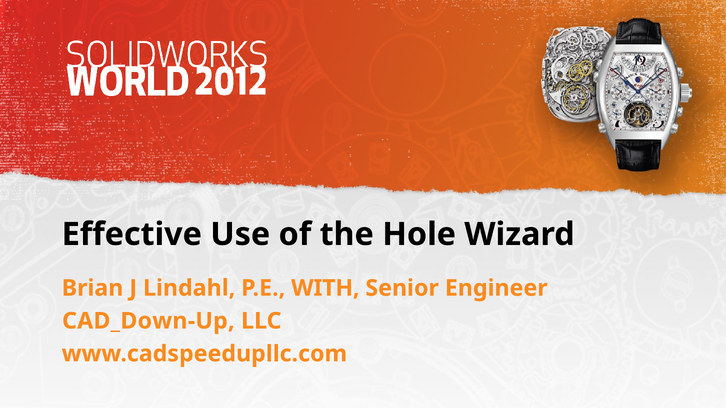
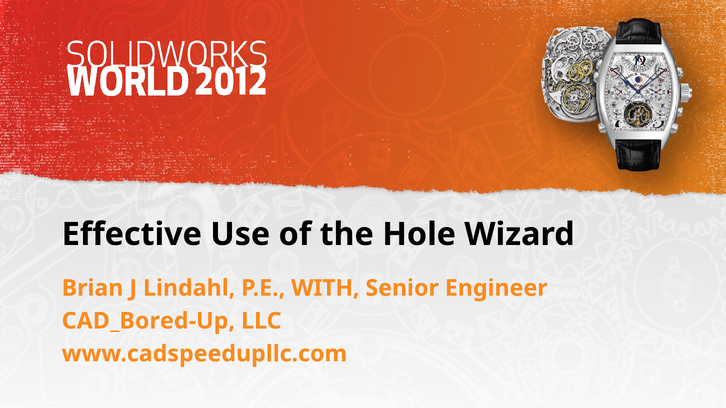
CAD_Down-Up: CAD_Down-Up -> CAD_Bored-Up (148, 321)
